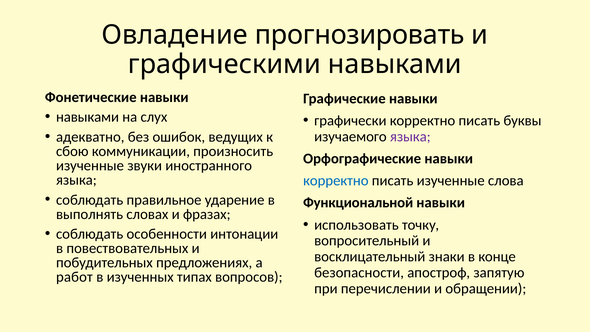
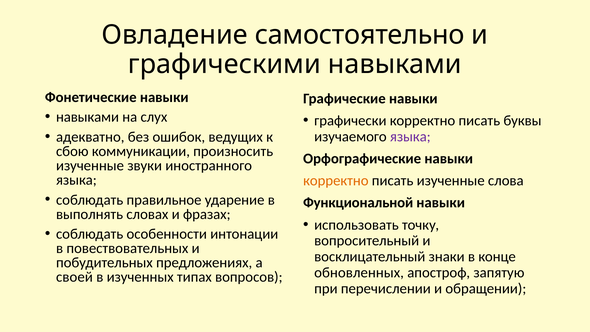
прогнозировать: прогнозировать -> самостоятельно (360, 35)
корректно colour: blue -> orange (336, 181)
безопасности: безопасности -> обновленных (359, 272)
работ: работ -> своей (74, 277)
